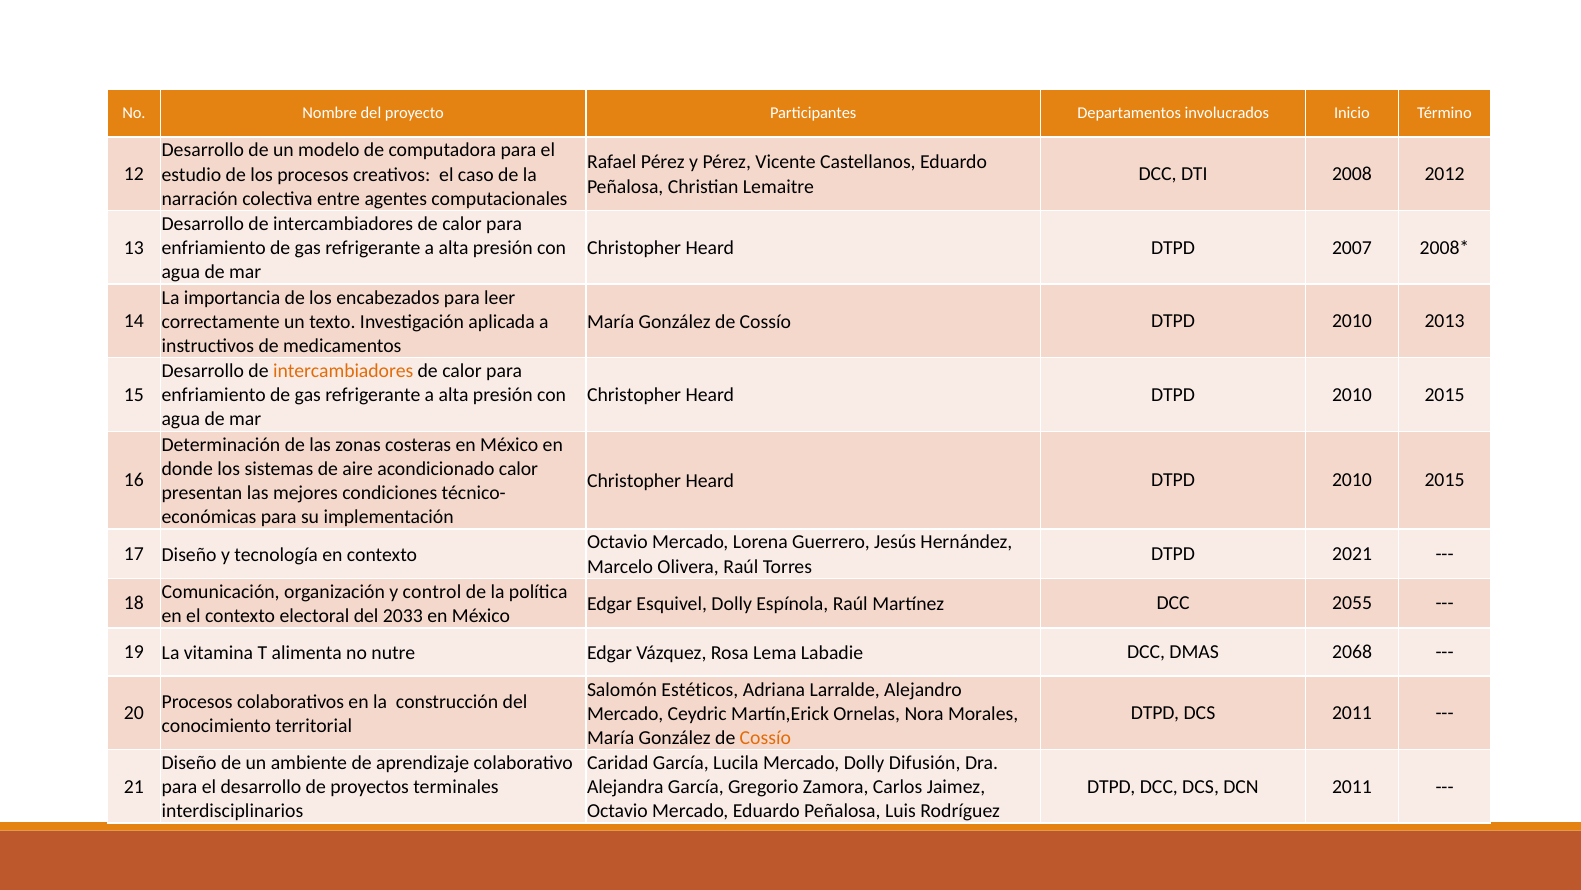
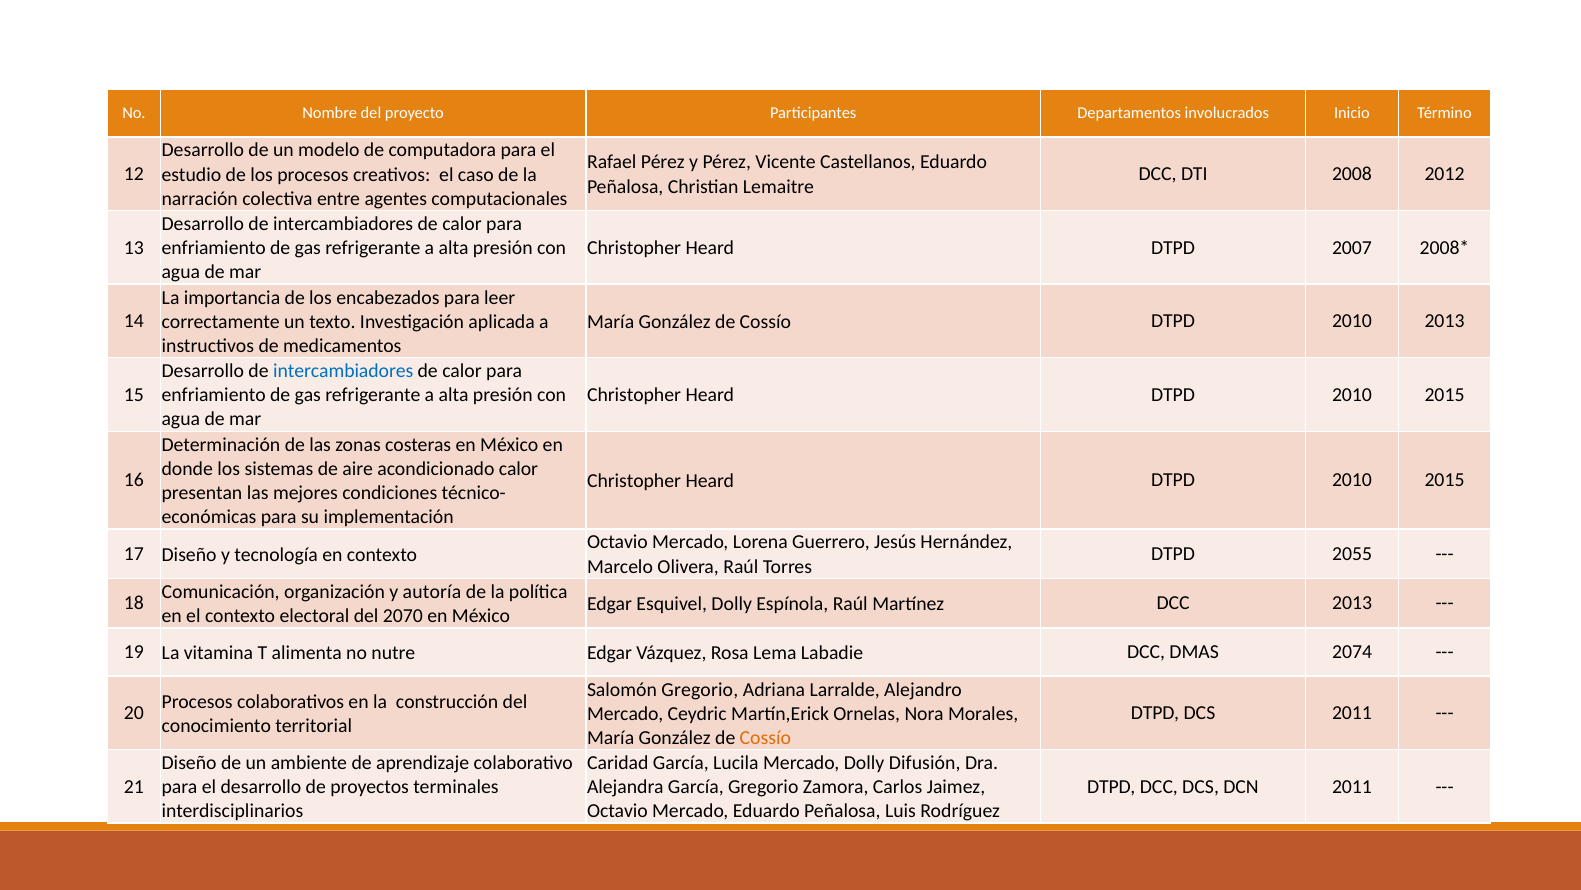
intercambiadores colour: orange -> blue (343, 371)
2021: 2021 -> 2055 (1352, 553)
control: control -> autoría (432, 591)
DCC 2055: 2055 -> 2013 (1352, 603)
2033: 2033 -> 2070 (403, 616)
2068: 2068 -> 2074 (1352, 652)
Salomón Estéticos: Estéticos -> Gregorio (700, 689)
